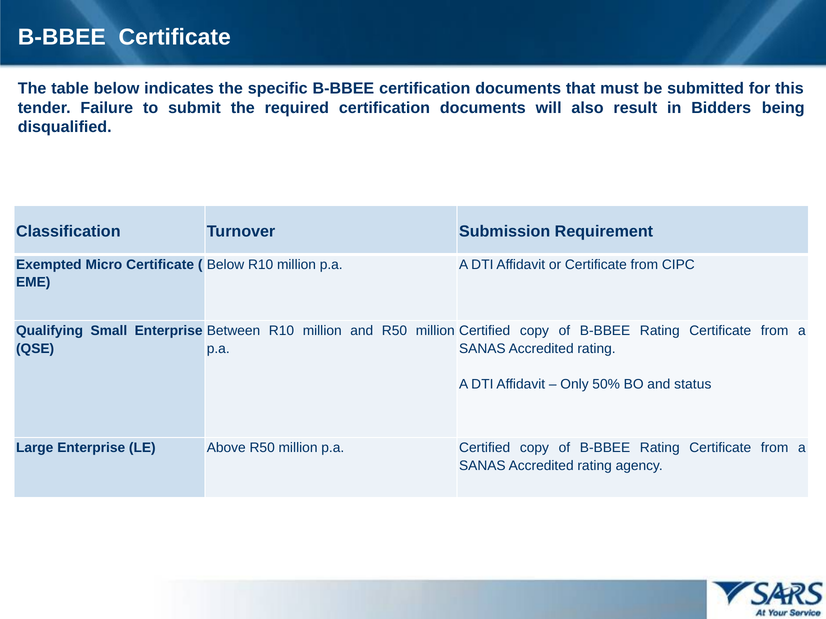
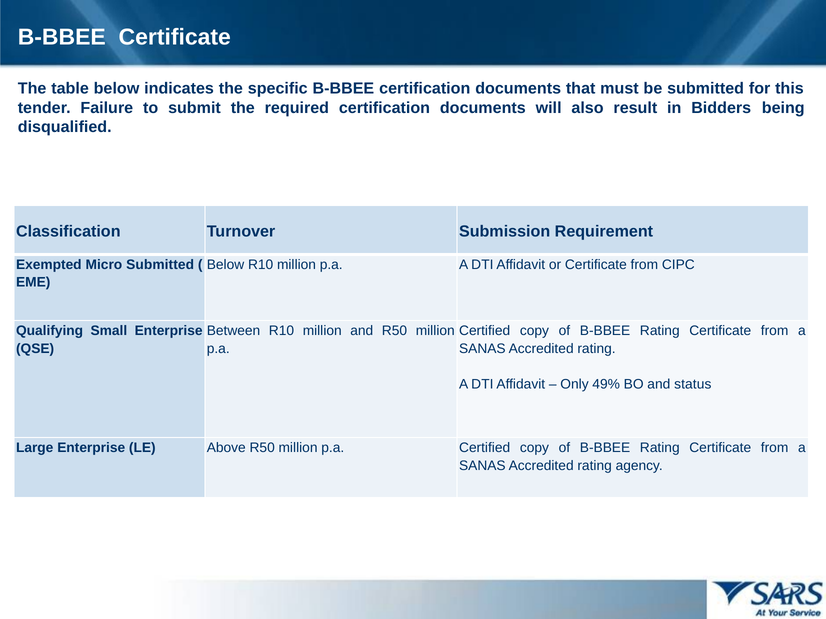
Micro Certificate: Certificate -> Submitted (160, 265)
50%: 50% -> 49% (606, 384)
